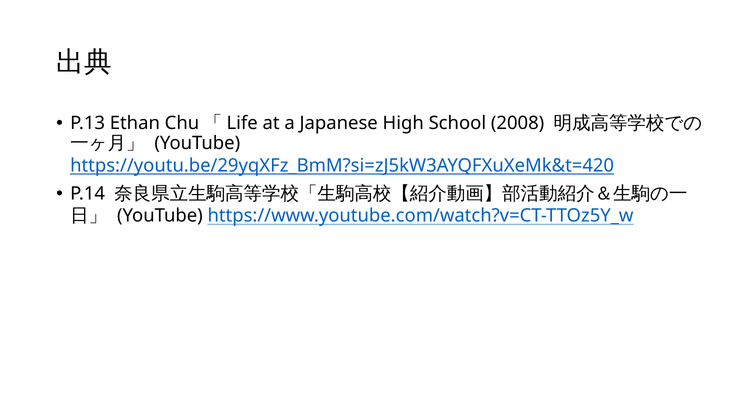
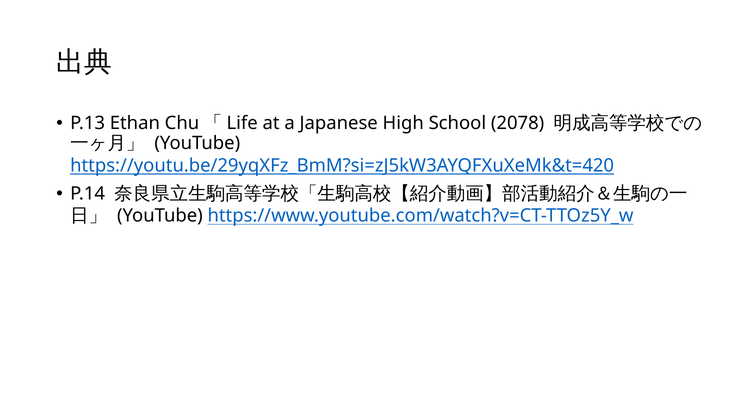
2008: 2008 -> 2078 (518, 123)
